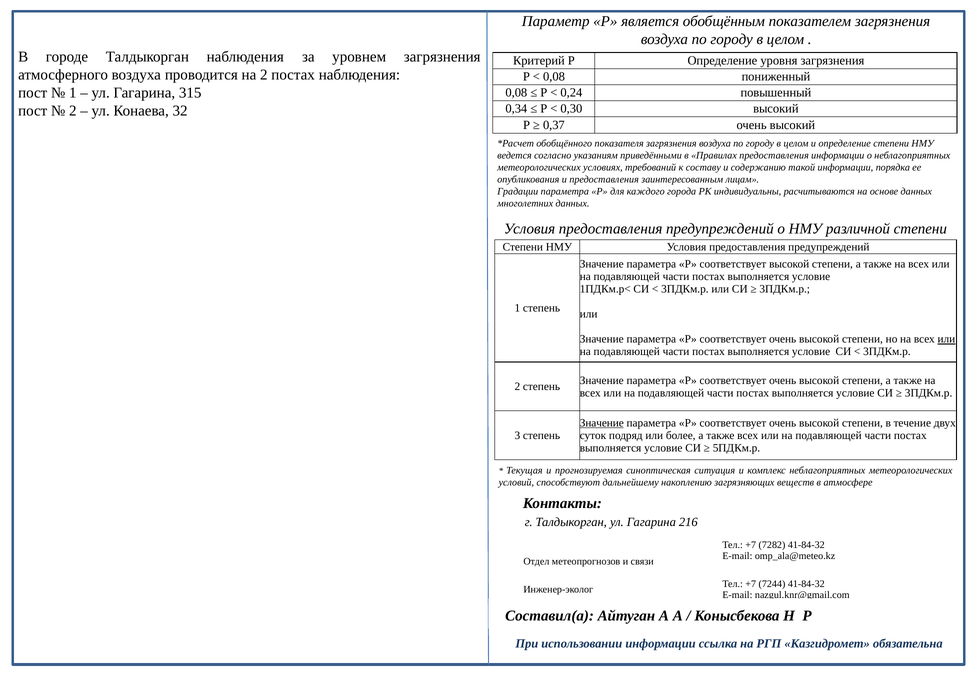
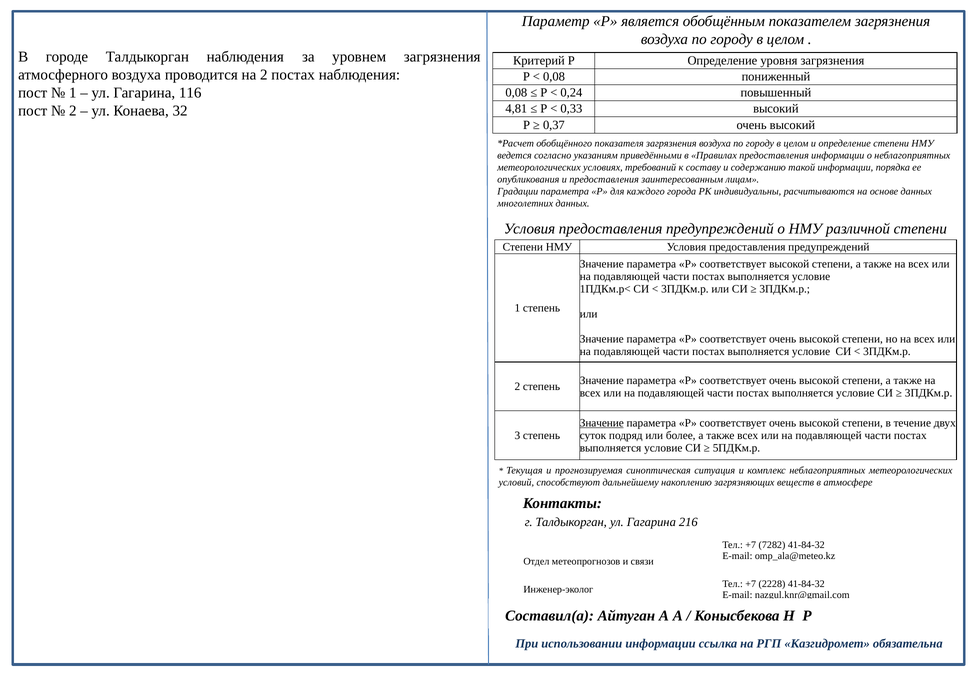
315: 315 -> 116 (190, 93)
0,34: 0,34 -> 4,81 (516, 109)
0,30: 0,30 -> 0,33 (571, 109)
или underline: present -> none (946, 339)
7244: 7244 -> 2228 (772, 584)
